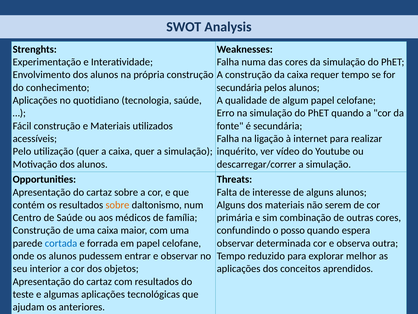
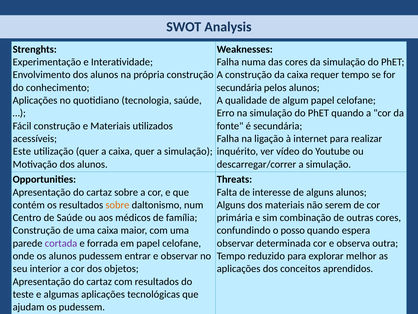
Pelo: Pelo -> Este (22, 151)
cortada colour: blue -> purple (61, 243)
os anteriores: anteriores -> pudessem (82, 307)
